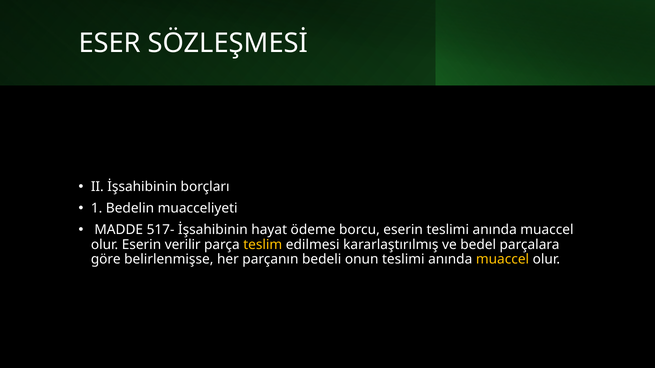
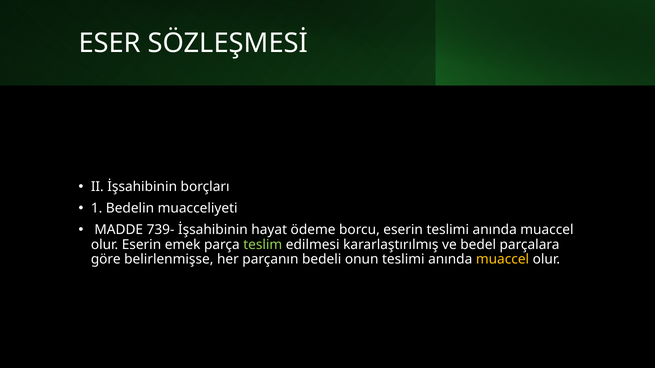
517-: 517- -> 739- (161, 230)
verilir: verilir -> emek (183, 245)
teslim colour: yellow -> light green (263, 245)
